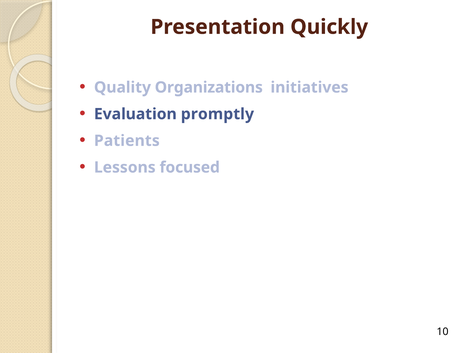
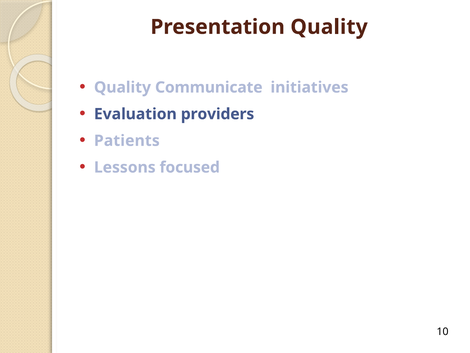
Presentation Quickly: Quickly -> Quality (329, 27)
Organizations: Organizations -> Communicate (209, 87)
promptly: promptly -> providers (218, 114)
